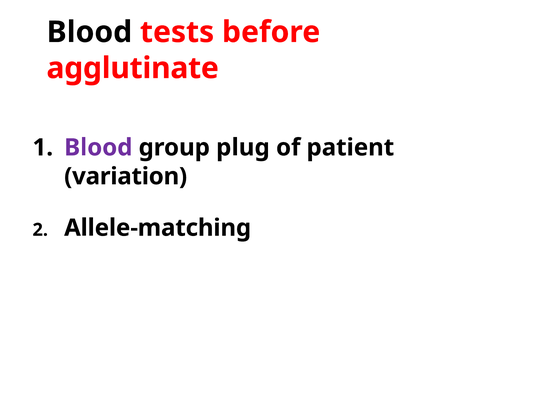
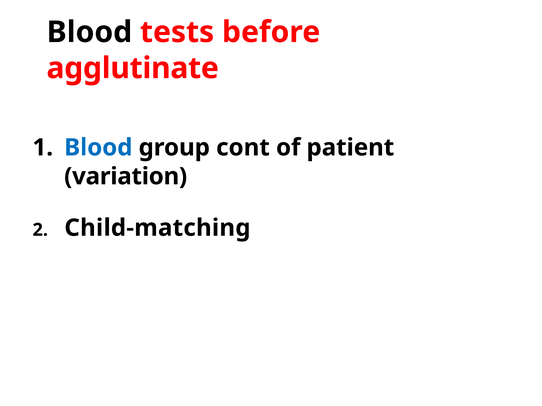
Blood colour: purple -> blue (98, 148)
plug: plug -> cont (243, 148)
Allele-matching: Allele-matching -> Child-matching (157, 228)
